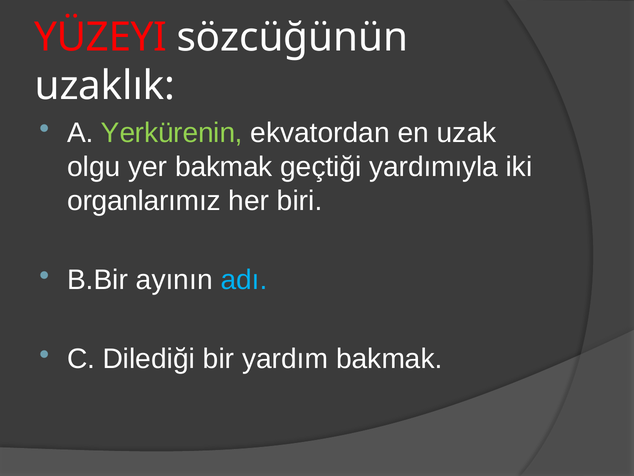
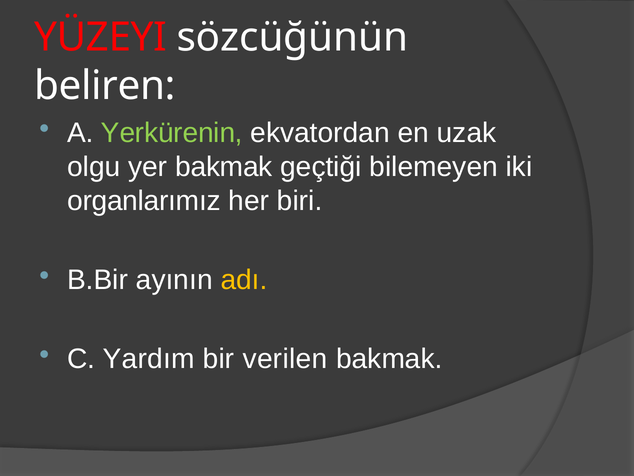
uzaklık: uzaklık -> beliren (105, 86)
yardımıyla: yardımıyla -> bilemeyen (434, 167)
adı colour: light blue -> yellow (244, 280)
Dilediği: Dilediği -> Yardım (149, 358)
yardım: yardım -> verilen (285, 358)
